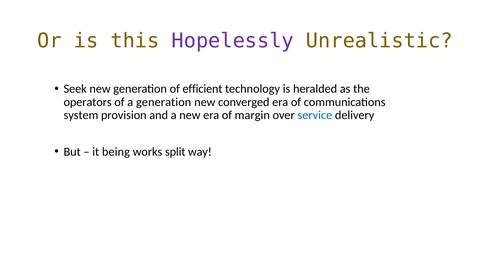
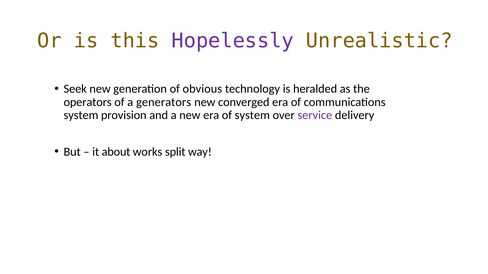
efficient: efficient -> obvious (202, 89)
a generation: generation -> generators (164, 102)
of margin: margin -> system (252, 115)
service colour: blue -> purple (315, 115)
being: being -> about (116, 152)
